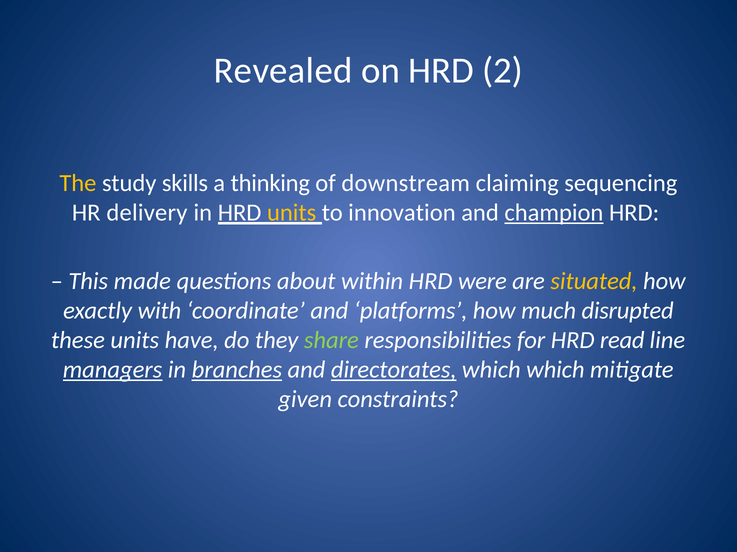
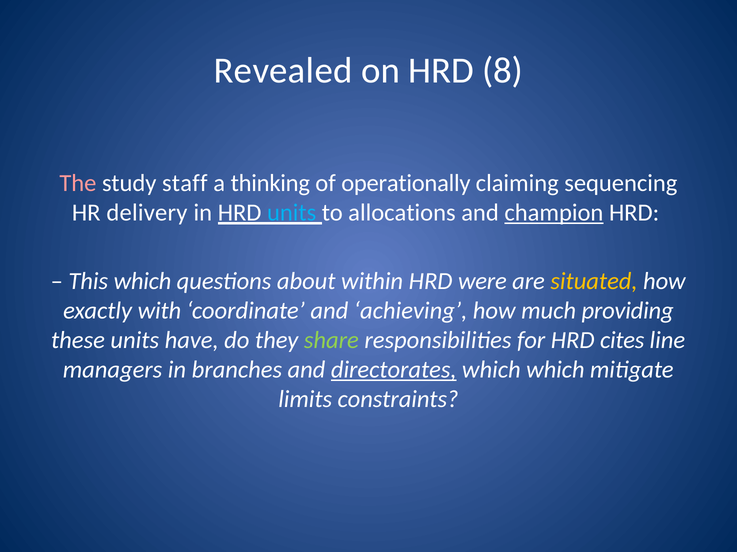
2: 2 -> 8 (503, 71)
The colour: yellow -> pink (78, 184)
skills: skills -> staff (185, 184)
downstream: downstream -> operationally (406, 184)
units colour: yellow -> light blue (292, 213)
innovation: innovation -> allocations (402, 213)
This made: made -> which (143, 282)
platforms: platforms -> achieving (411, 311)
disrupted: disrupted -> providing (628, 311)
read: read -> cites (622, 341)
managers underline: present -> none (113, 370)
branches underline: present -> none (237, 370)
given: given -> limits (305, 400)
